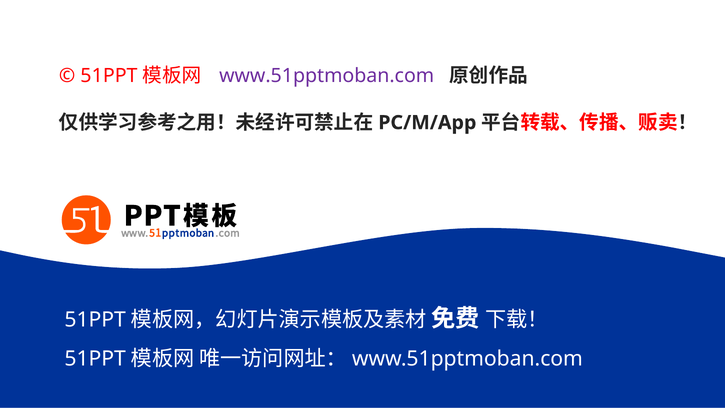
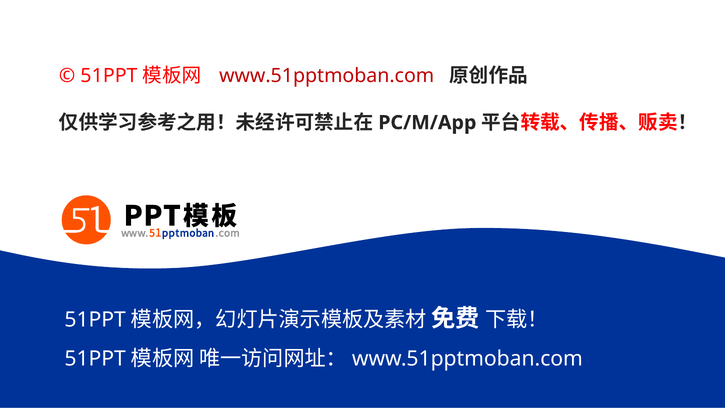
www.51pptmoban.com colour: purple -> red (327, 76)
